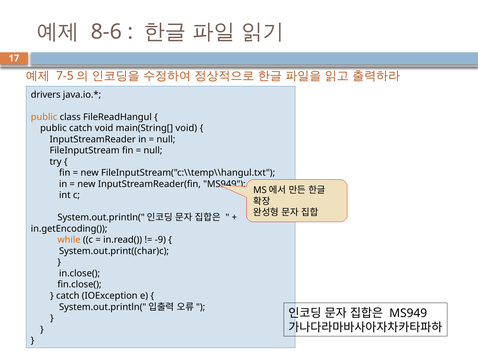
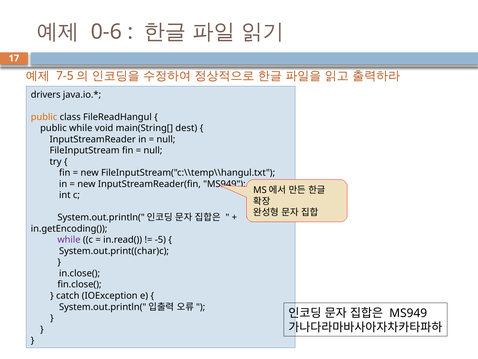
8-6: 8-6 -> 0-6 (106, 32)
public catch: catch -> while (81, 128)
main(String[ void: void -> dest (186, 128)
while colour: orange -> purple (69, 240)
-9: -9 -> -5 (160, 240)
